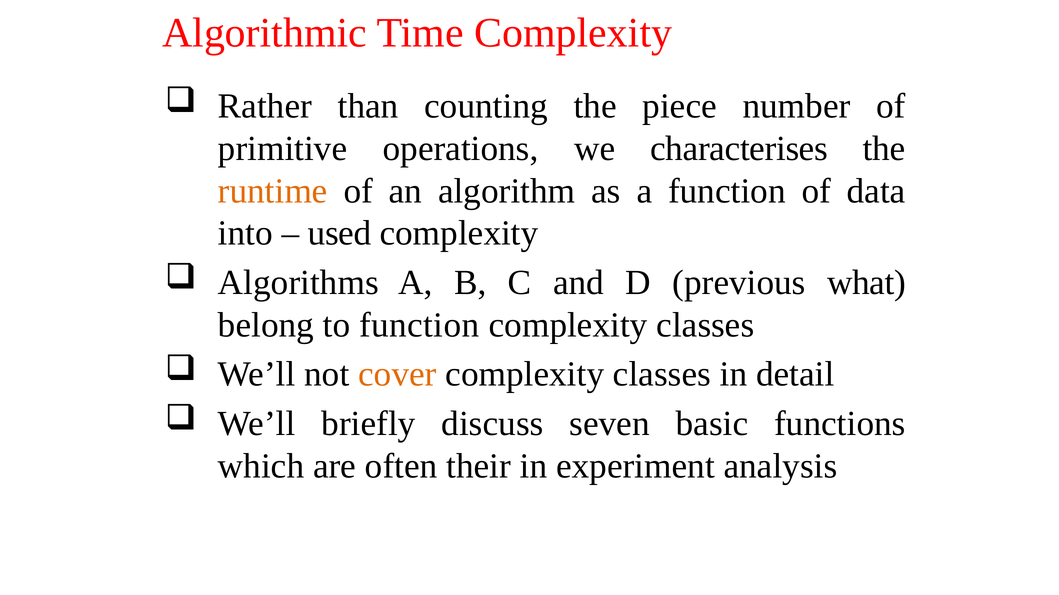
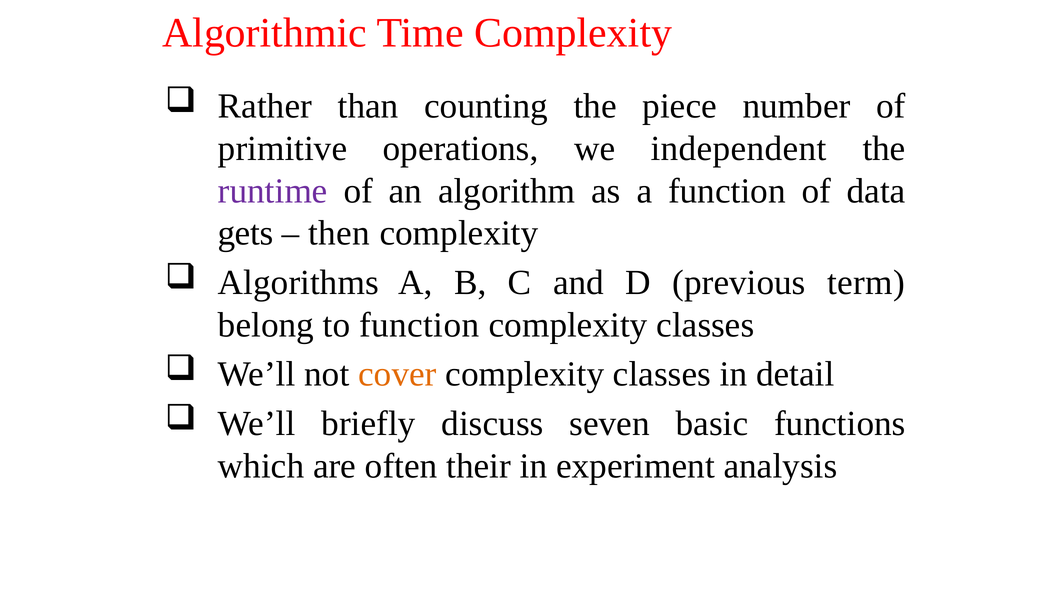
characterises: characterises -> independent (739, 149)
runtime colour: orange -> purple (273, 191)
into: into -> gets (246, 234)
used: used -> then (339, 234)
what: what -> term (866, 283)
